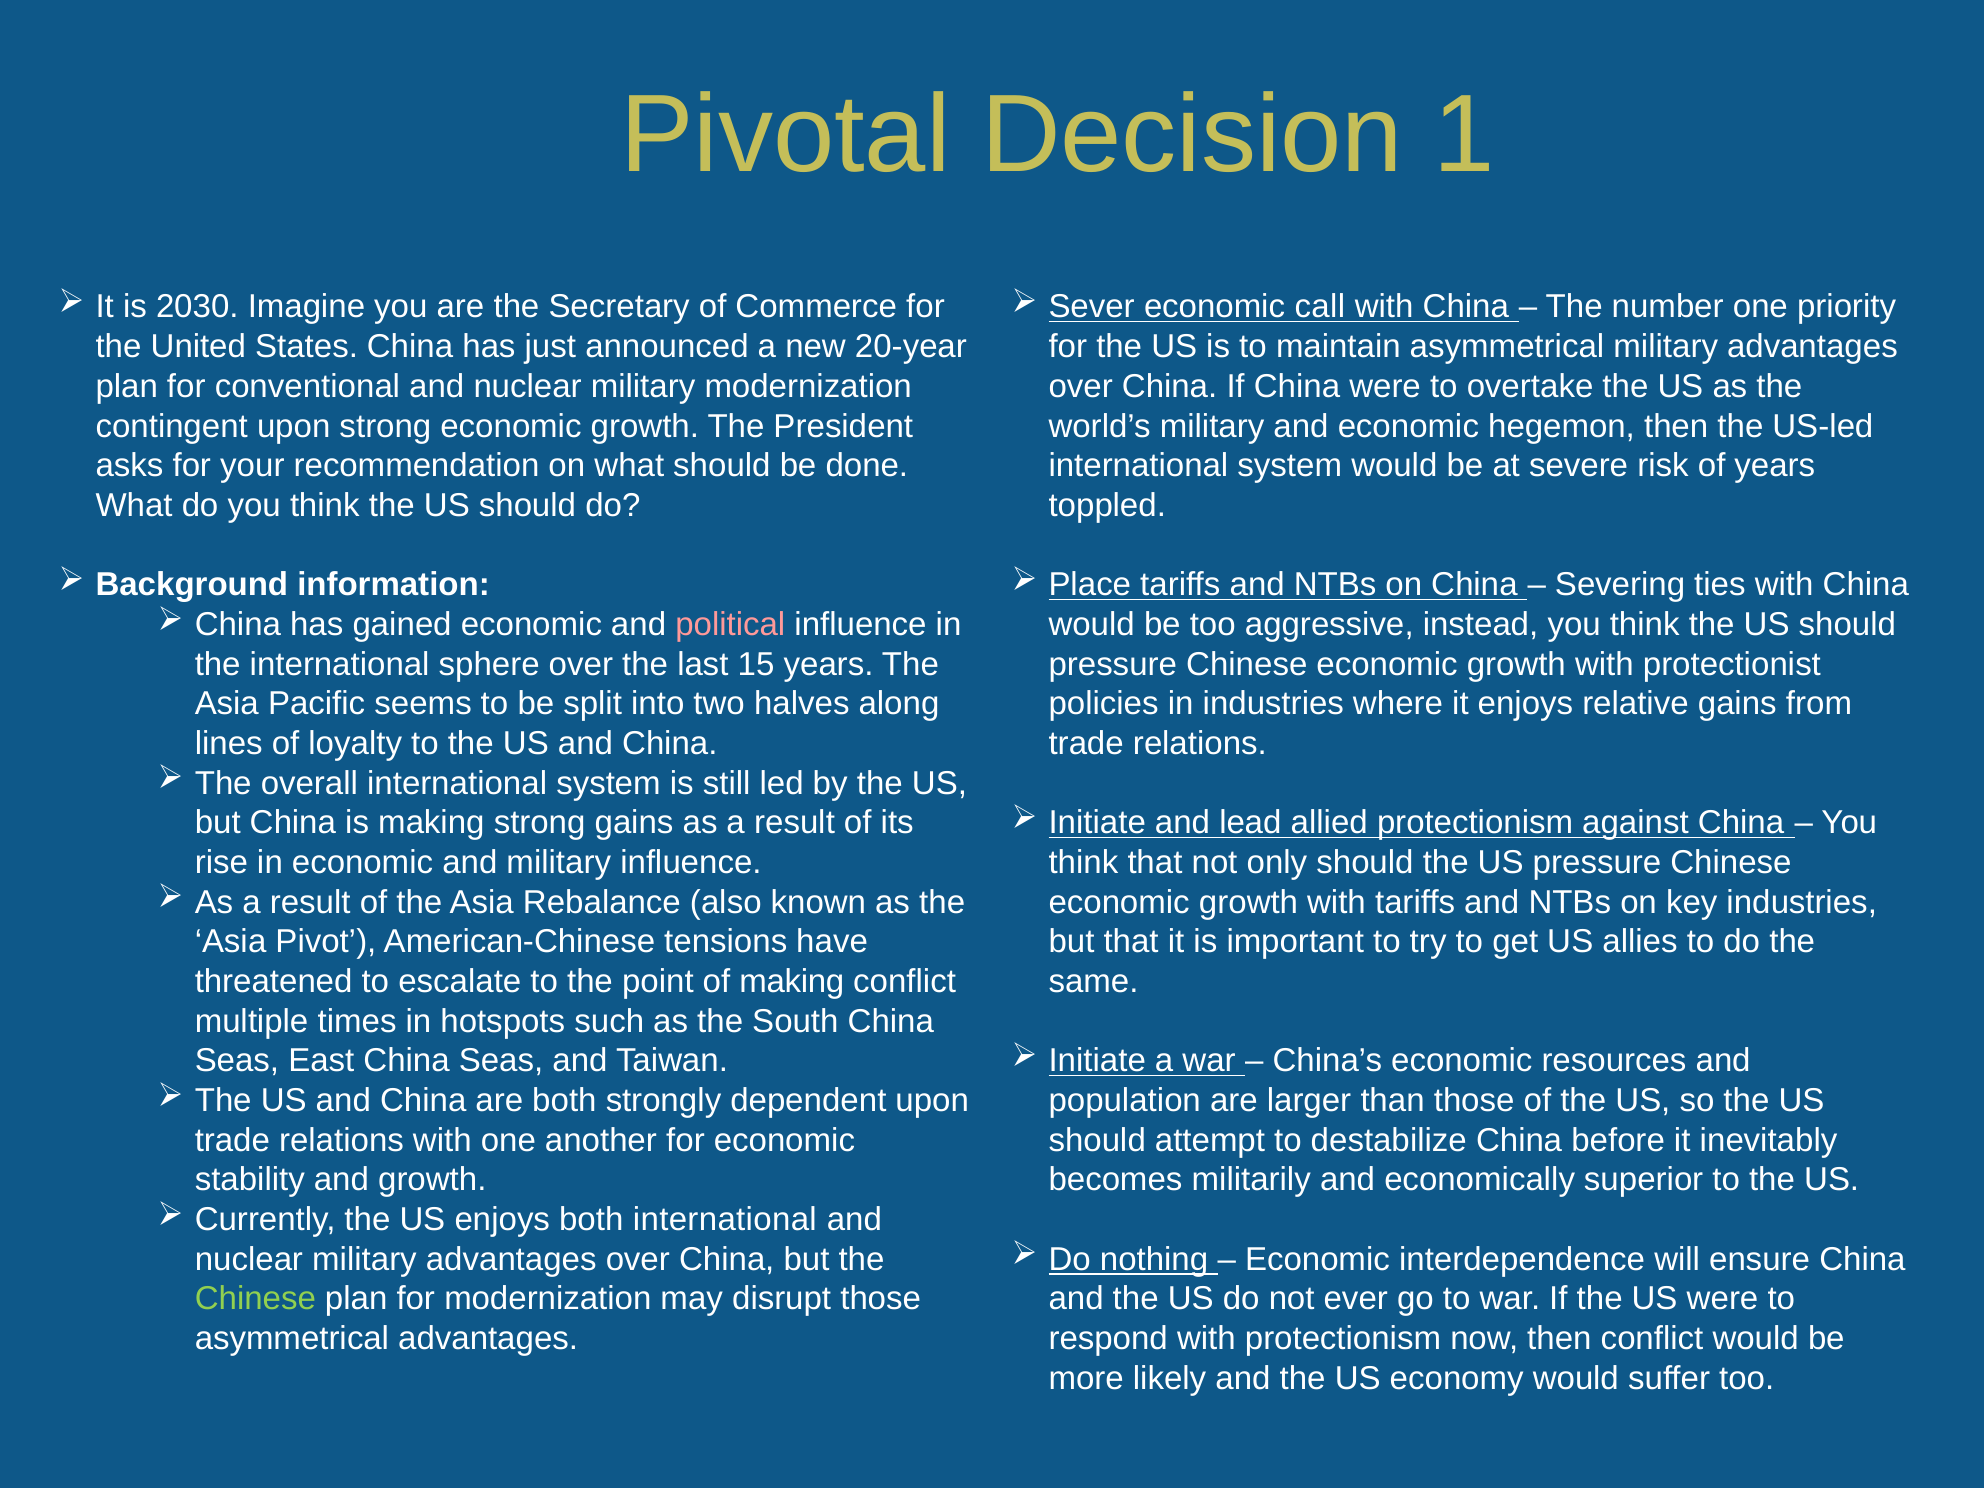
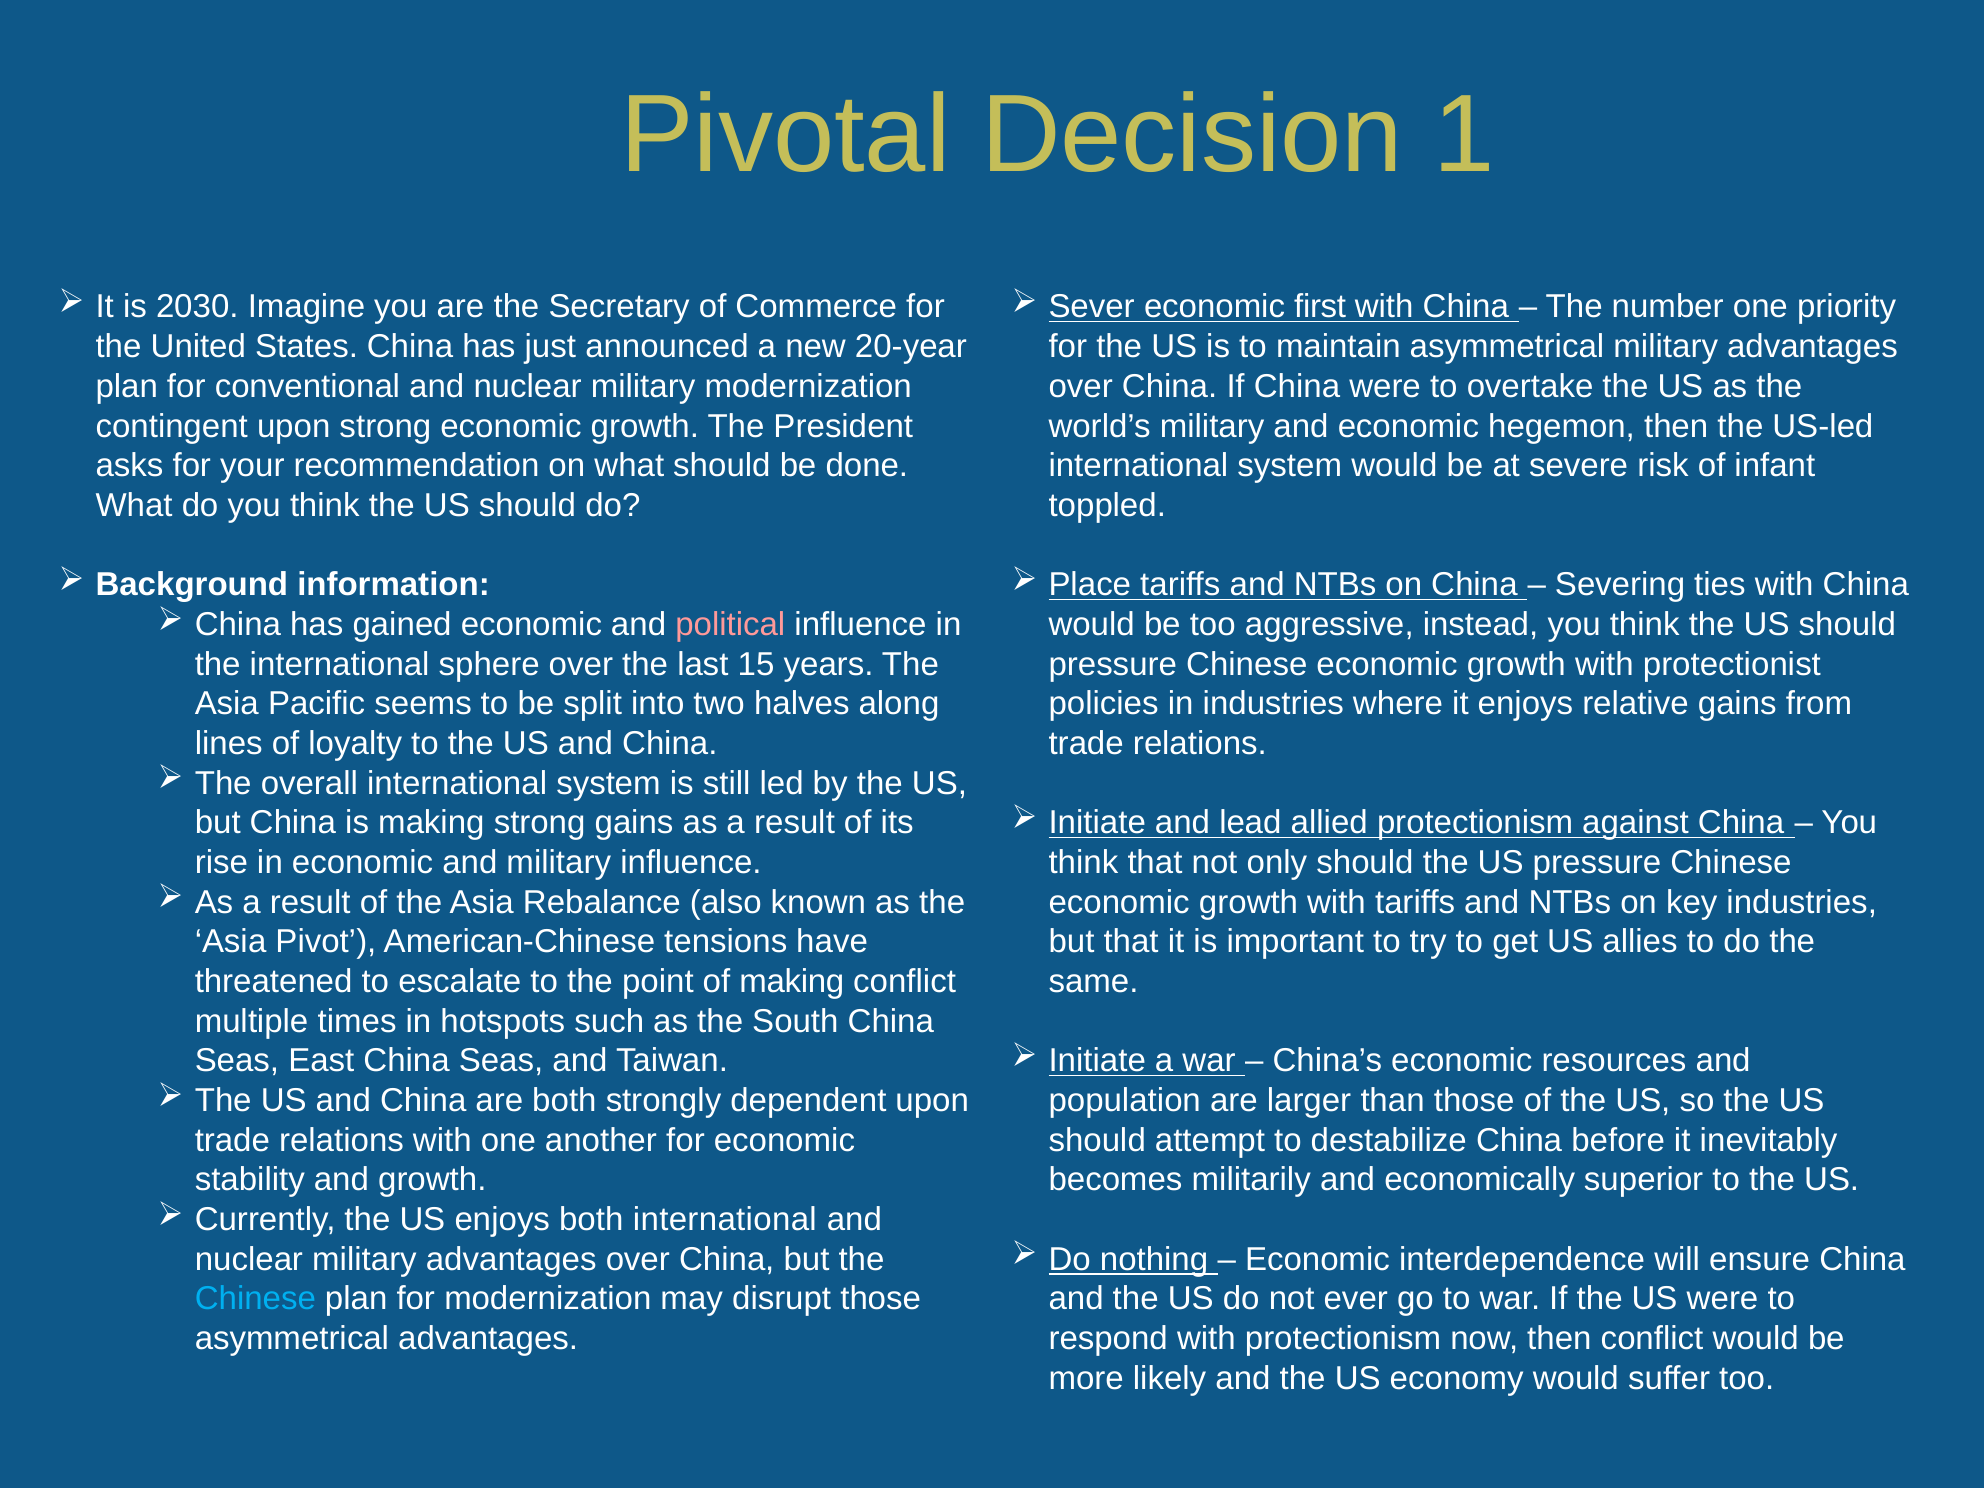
call: call -> first (1320, 307)
of years: years -> infant (1775, 466)
Chinese colour: light green -> light blue (255, 1299)
